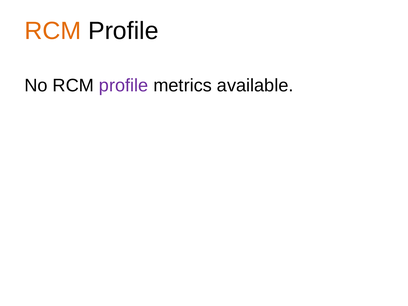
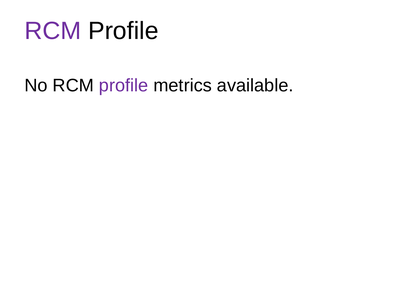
RCM colour: orange -> purple (53, 31)
